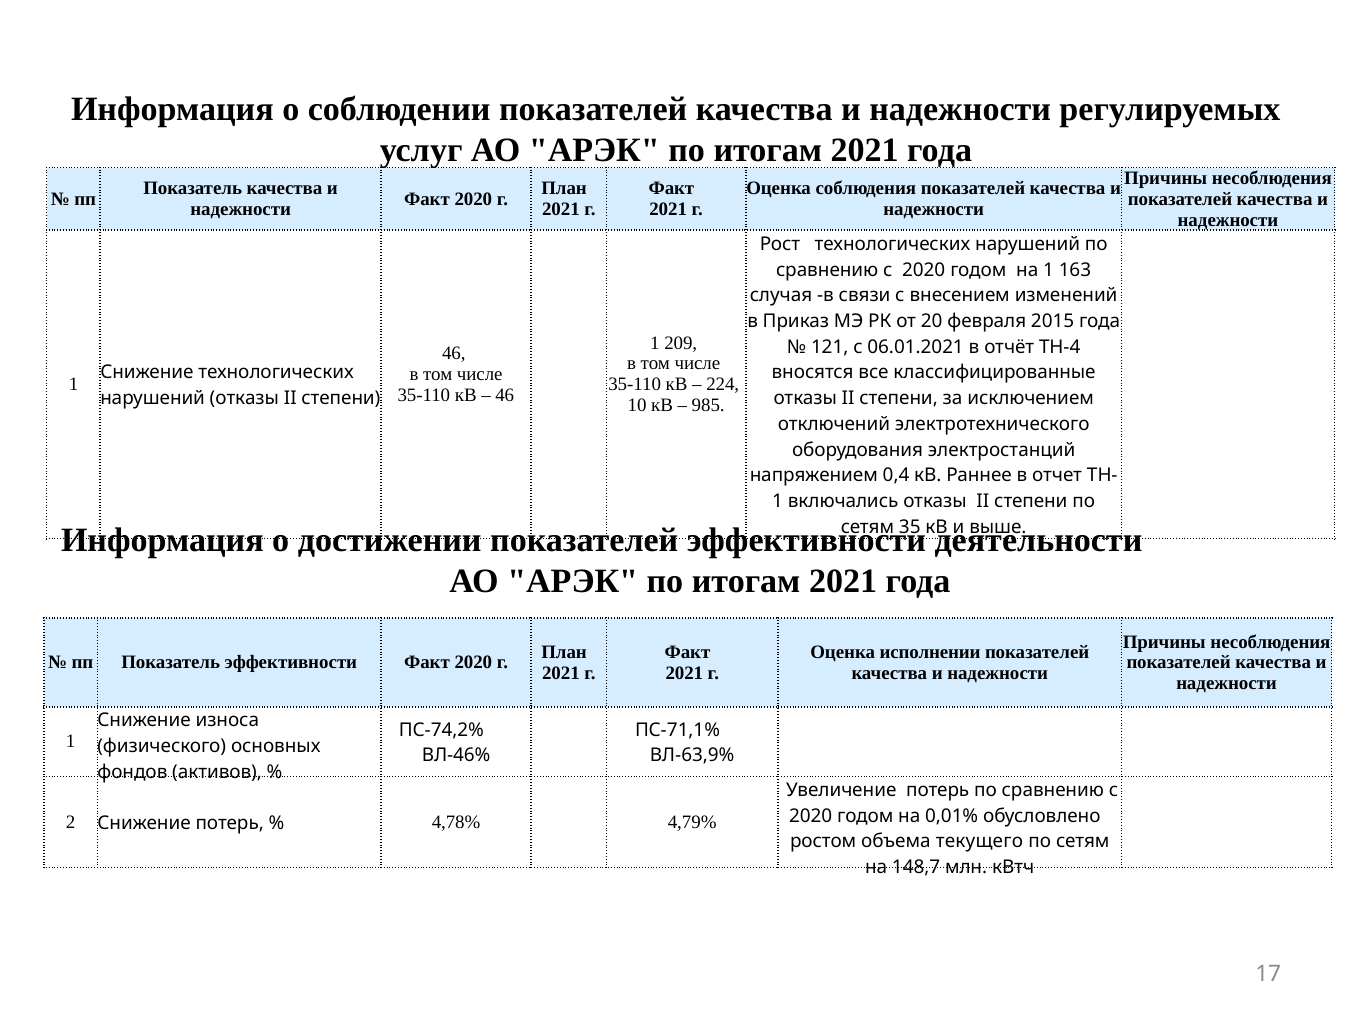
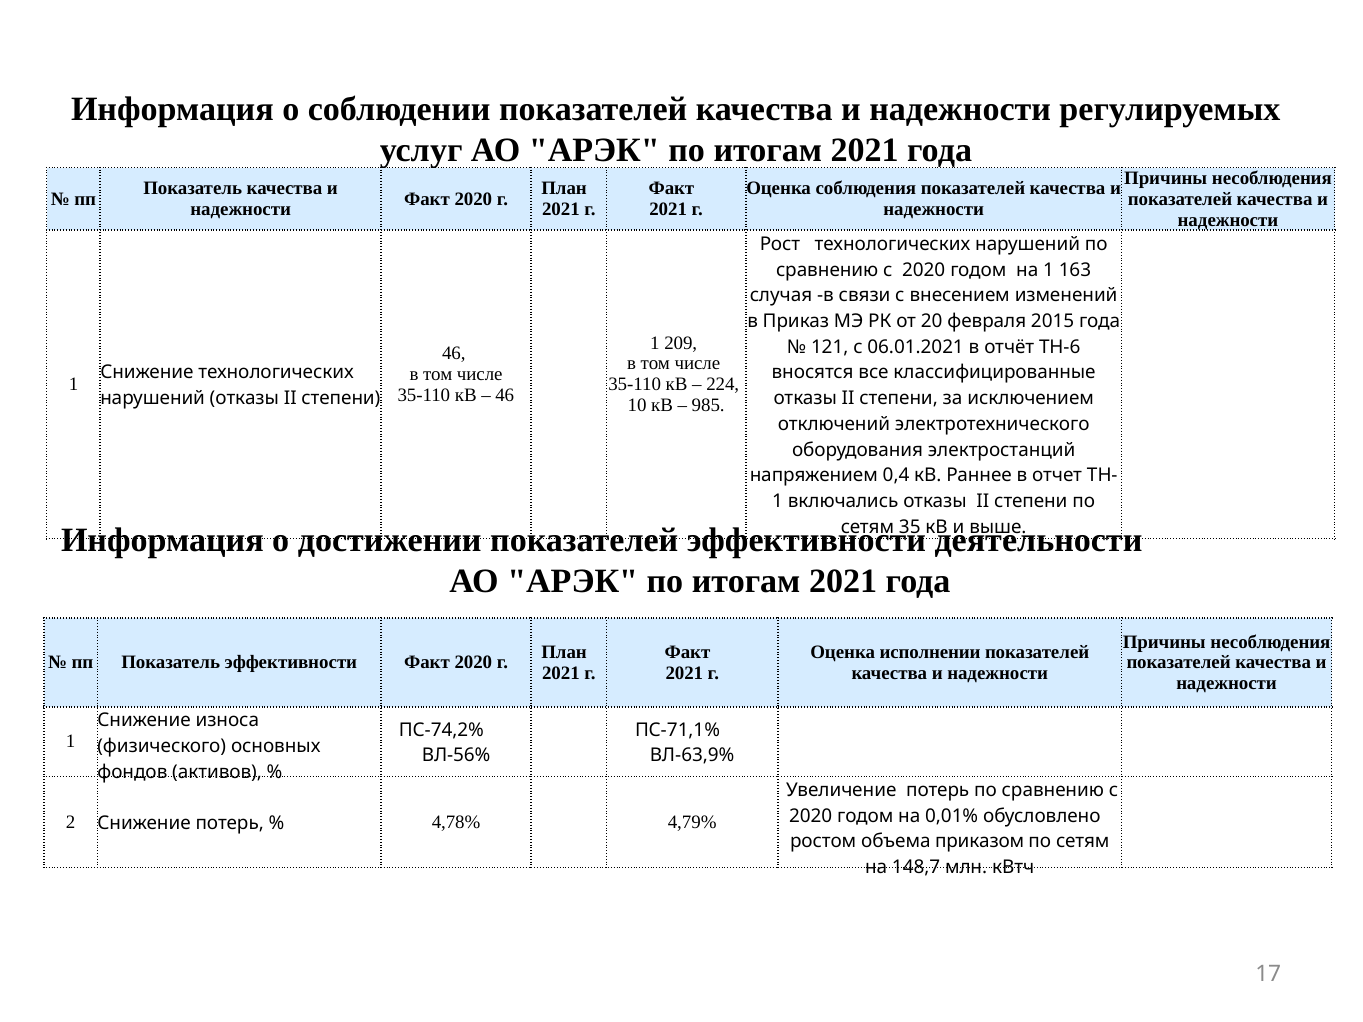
ТН-4: ТН-4 -> ТН-6 (1060, 347)
ВЛ-46%: ВЛ-46% -> ВЛ-56% (456, 756)
текущего: текущего -> приказом (980, 842)
